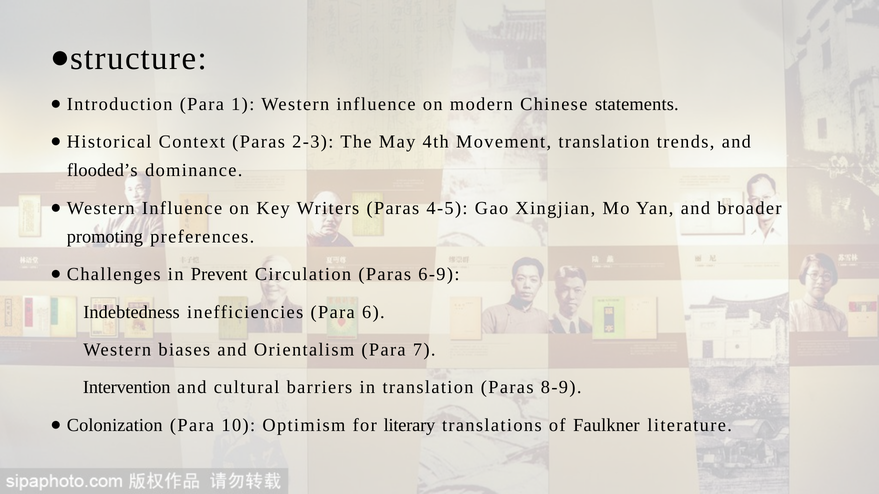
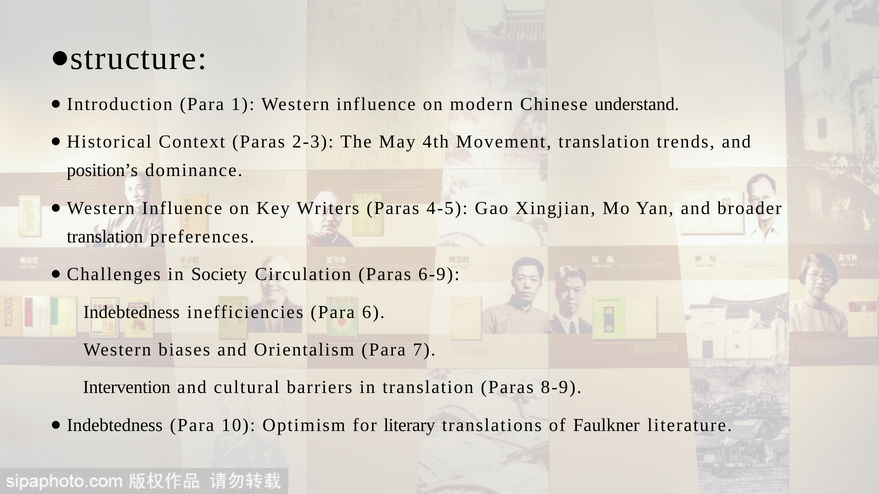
statements: statements -> understand (637, 104)
flooded’s: flooded’s -> position’s (102, 170)
promoting: promoting -> translation (105, 237)
Prevent: Prevent -> Society (219, 275)
Colonization: Colonization -> Indebtedness (115, 425)
